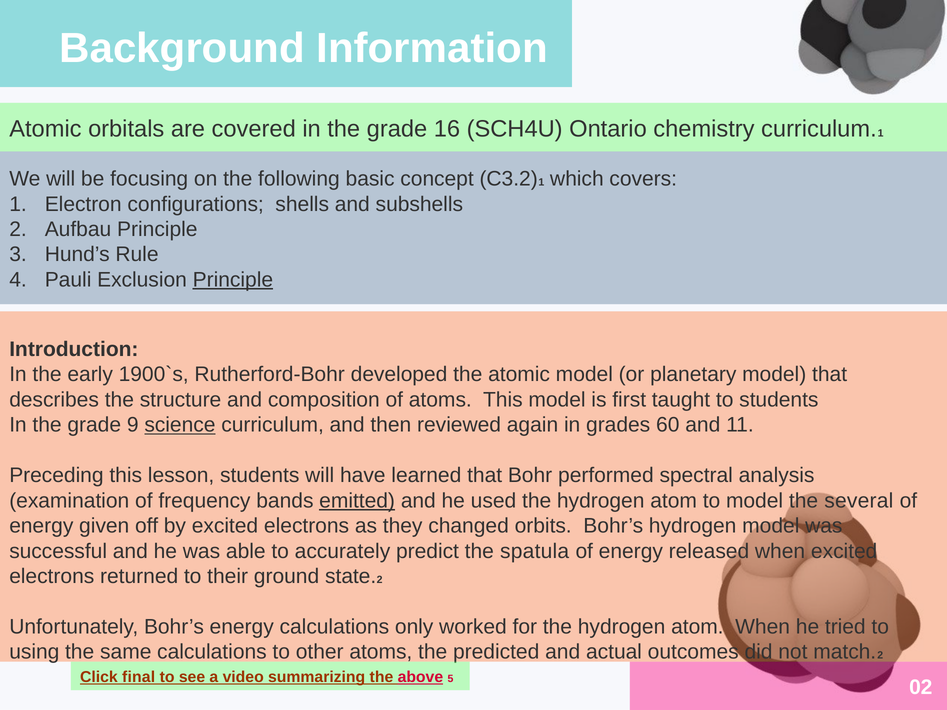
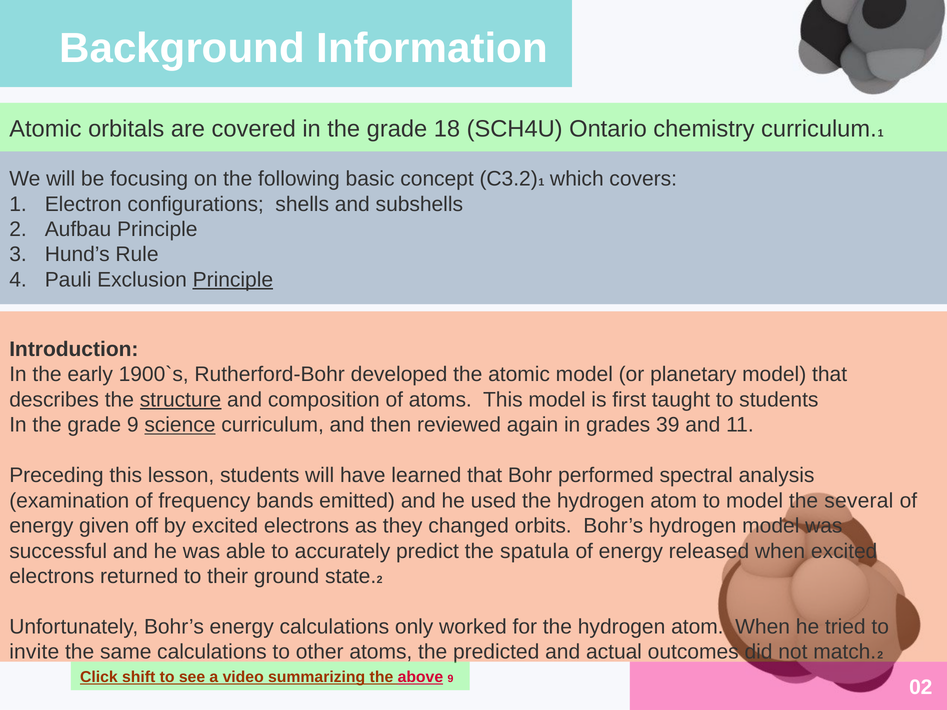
16: 16 -> 18 (447, 129)
structure underline: none -> present (181, 400)
60: 60 -> 39 (668, 425)
emitted underline: present -> none (357, 501)
using: using -> invite (34, 652)
final: final -> shift (139, 677)
above 5: 5 -> 9 (450, 679)
